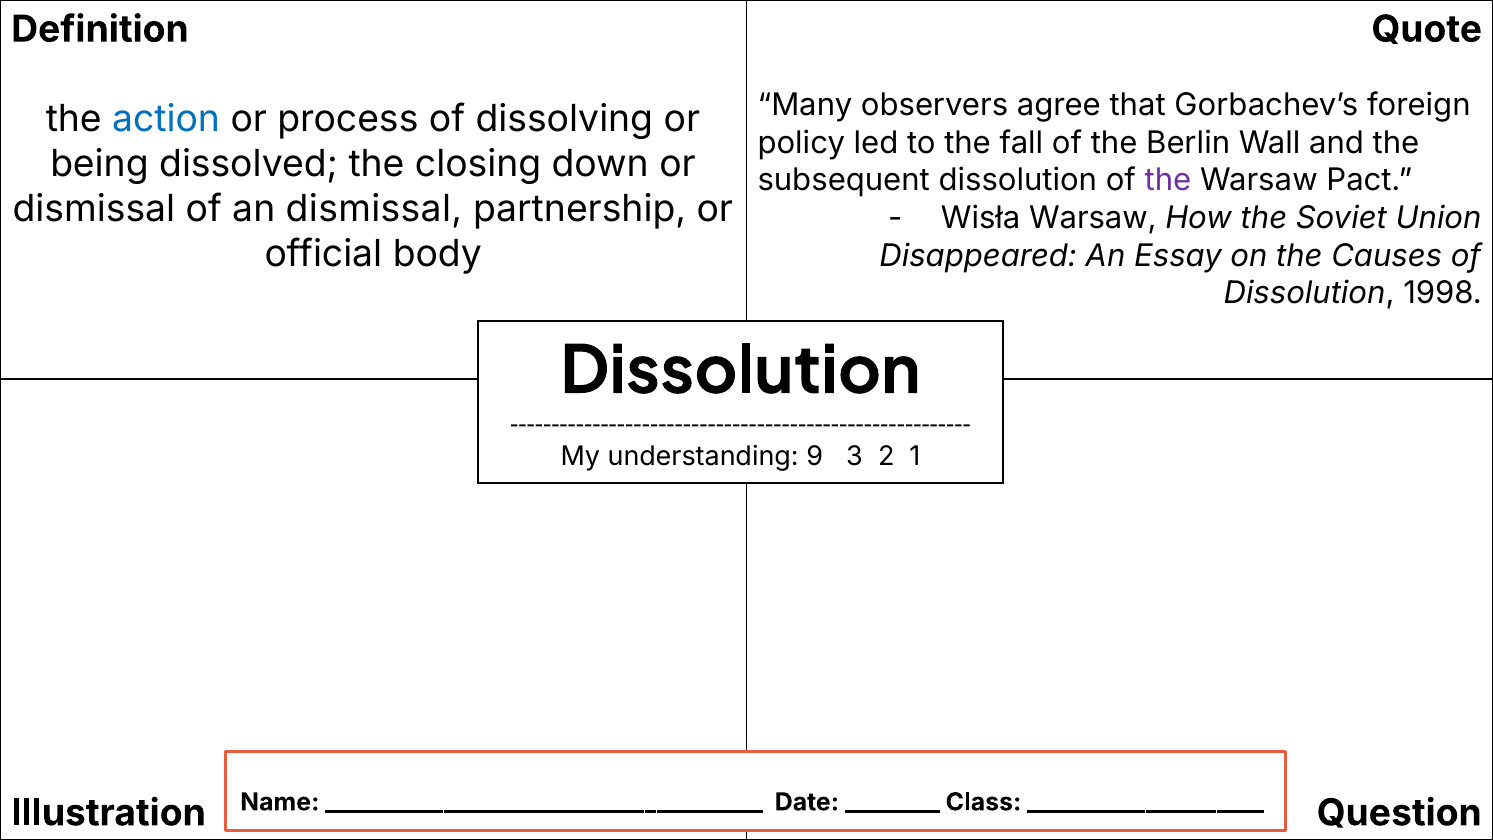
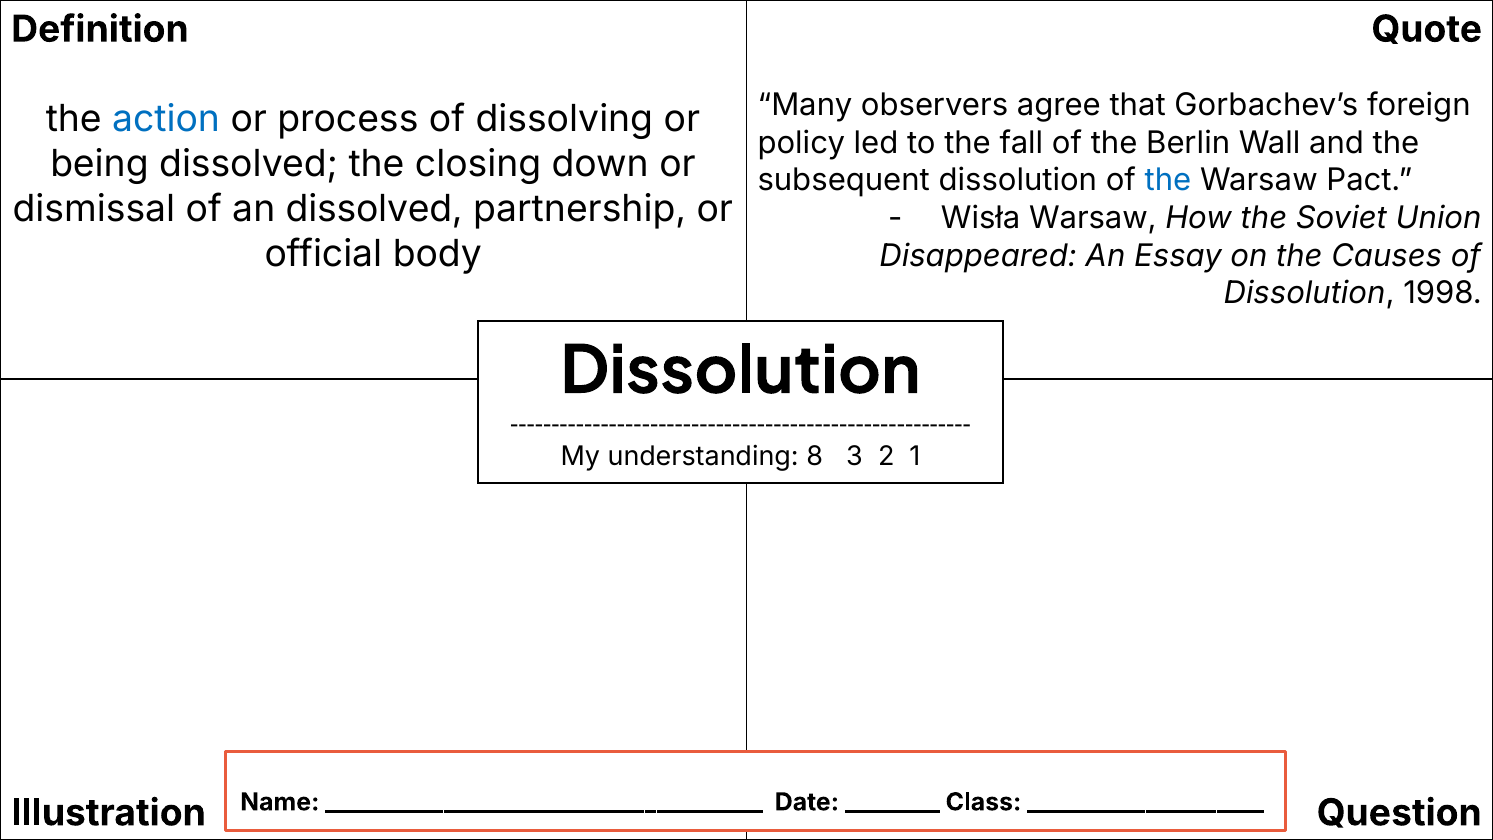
the colour: purple -> blue (1168, 181)
an dismissal: dismissal -> dissolved (374, 209)
9: 9 -> 8 (815, 457)
